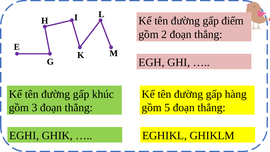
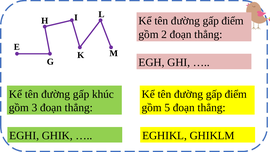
hàng: hàng -> điểm (236, 94)
